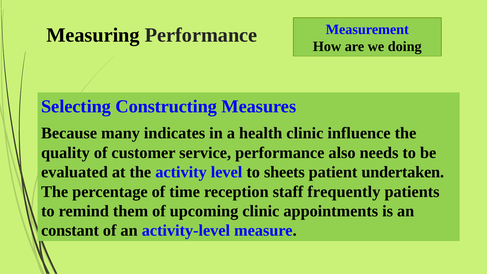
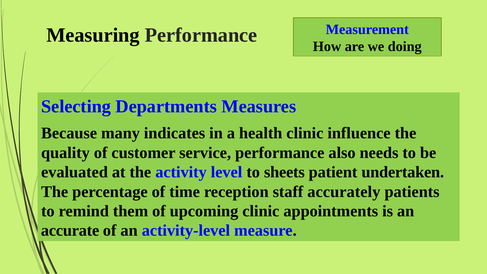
Constructing: Constructing -> Departments (166, 107)
frequently: frequently -> accurately (344, 192)
constant: constant -> accurate (70, 231)
